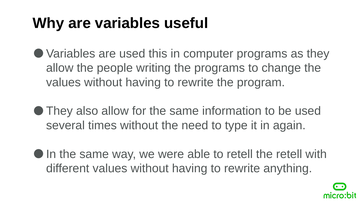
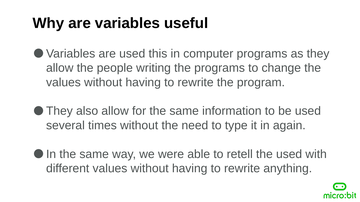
the retell: retell -> used (289, 155)
